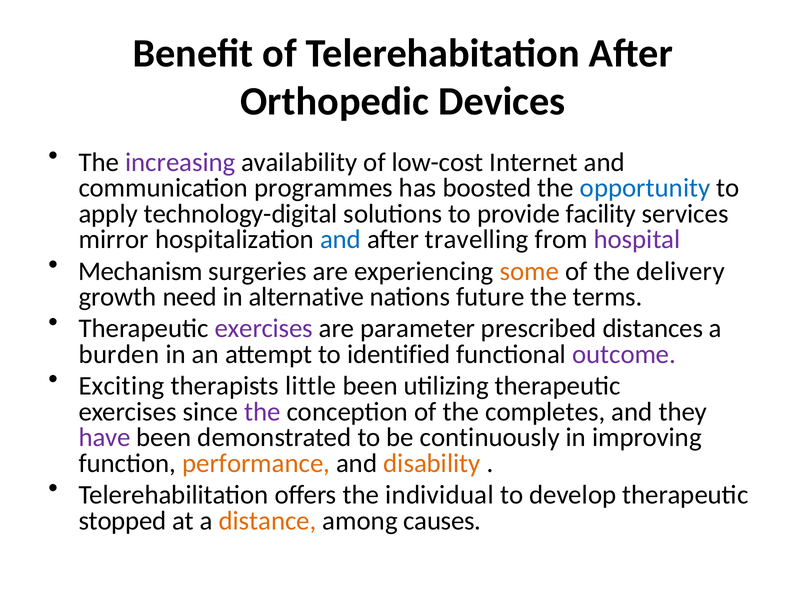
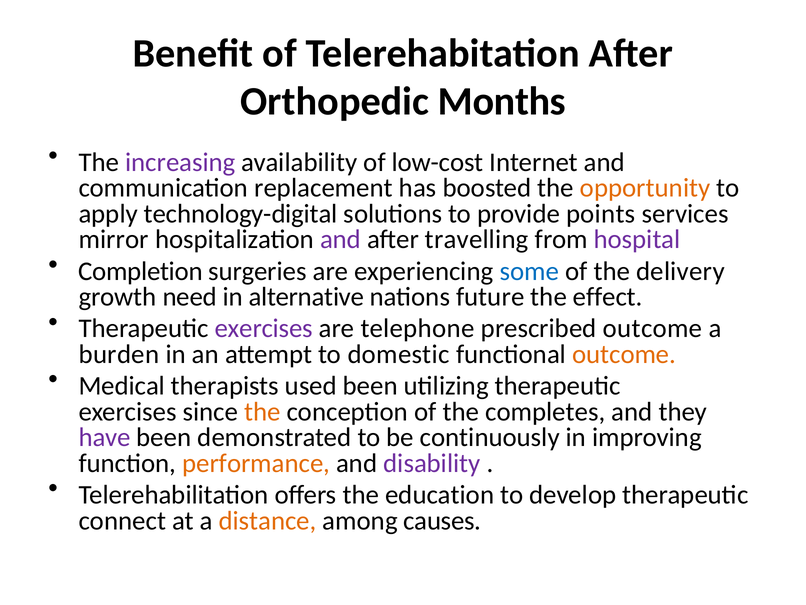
Devices: Devices -> Months (502, 102)
programmes: programmes -> replacement (324, 188)
opportunity colour: blue -> orange (645, 188)
facility: facility -> points (601, 214)
and colour: blue -> purple (341, 239)
Mechanism: Mechanism -> Completion (140, 271)
some colour: orange -> blue (529, 271)
terms: terms -> effect (608, 297)
parameter: parameter -> telephone (417, 328)
prescribed distances: distances -> outcome (653, 328)
identified: identified -> domestic (398, 354)
outcome colour: purple -> orange (624, 354)
Exciting: Exciting -> Medical (122, 386)
little: little -> used (311, 386)
the colour: purple -> orange (263, 411)
disability colour: orange -> purple (432, 463)
individual: individual -> education (440, 494)
stopped: stopped -> connect (122, 520)
